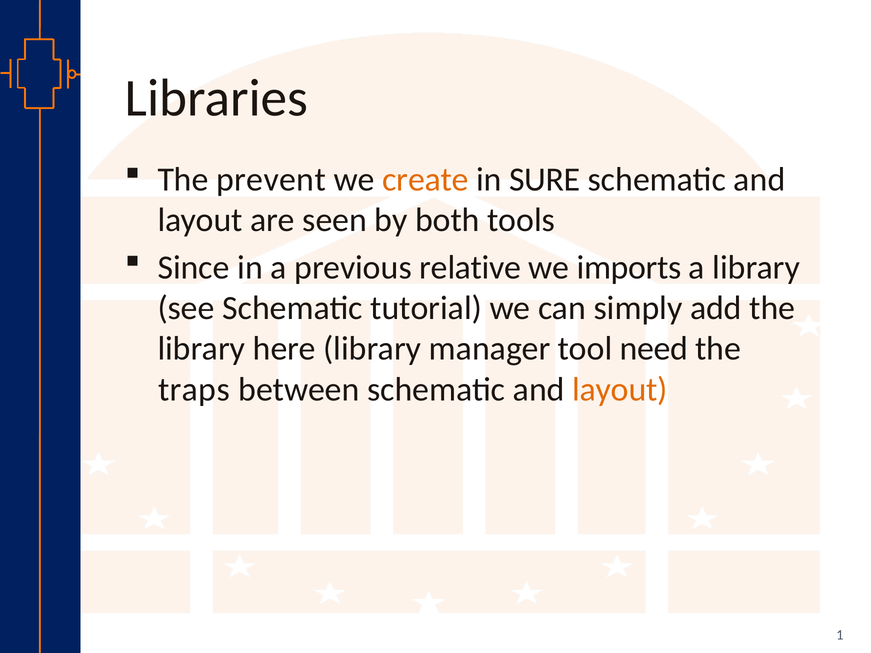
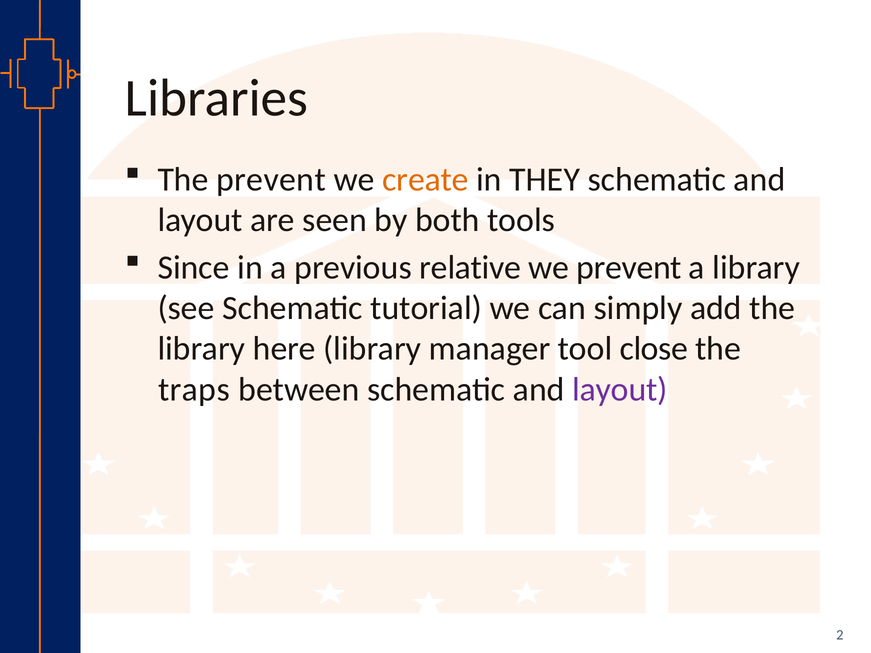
SURE: SURE -> THEY (545, 179)
we imports: imports -> prevent (629, 268)
need: need -> close (654, 349)
layout colour: orange -> purple (620, 390)
1: 1 -> 2 (840, 635)
